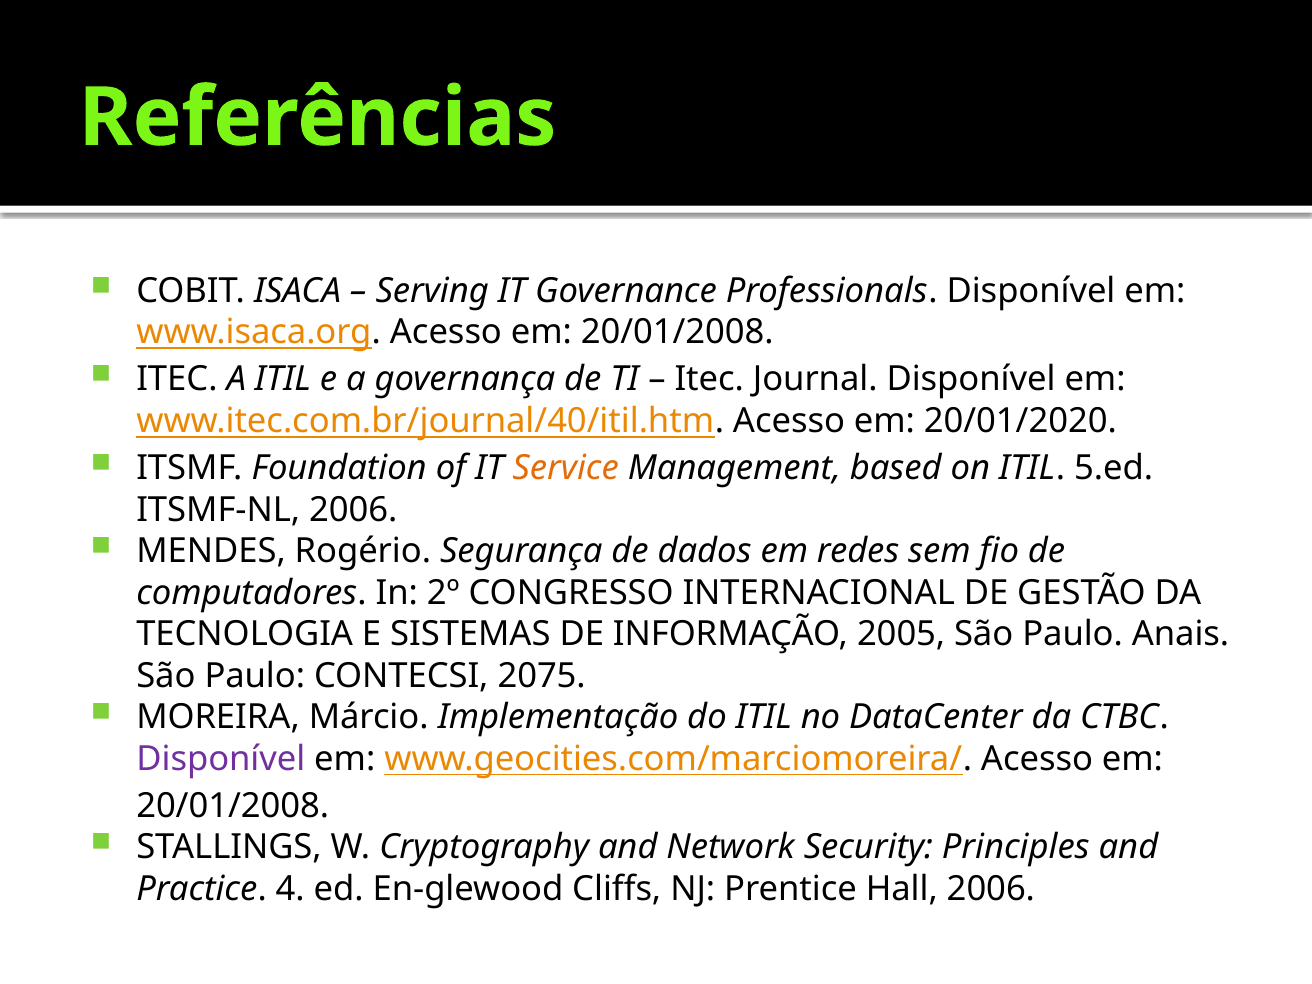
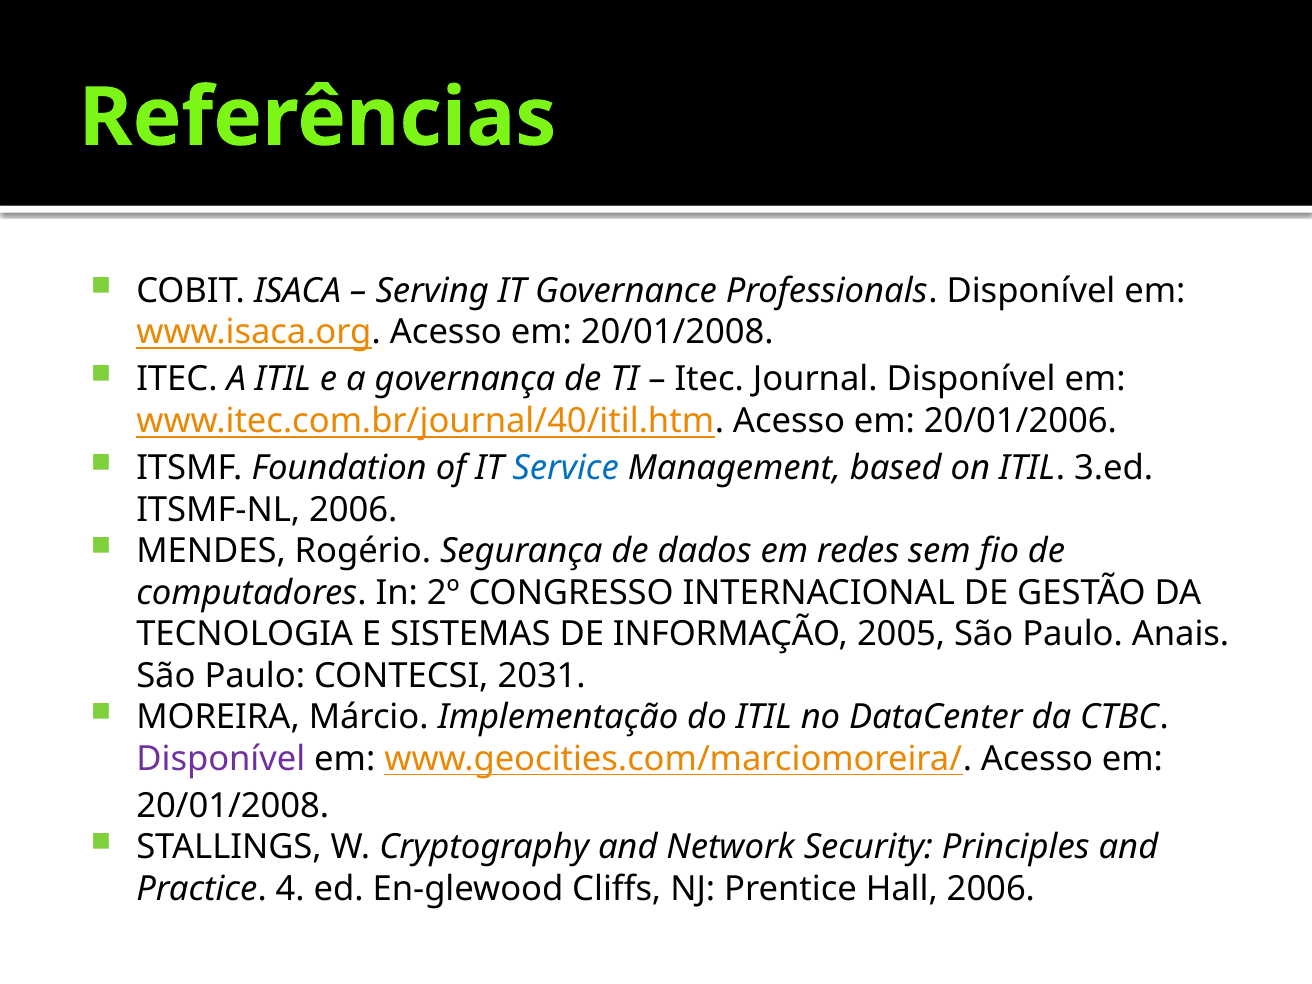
20/01/2020: 20/01/2020 -> 20/01/2006 (1020, 421)
Service colour: orange -> blue (566, 468)
5.ed: 5.ed -> 3.ed (1114, 468)
2075: 2075 -> 2031 (542, 676)
